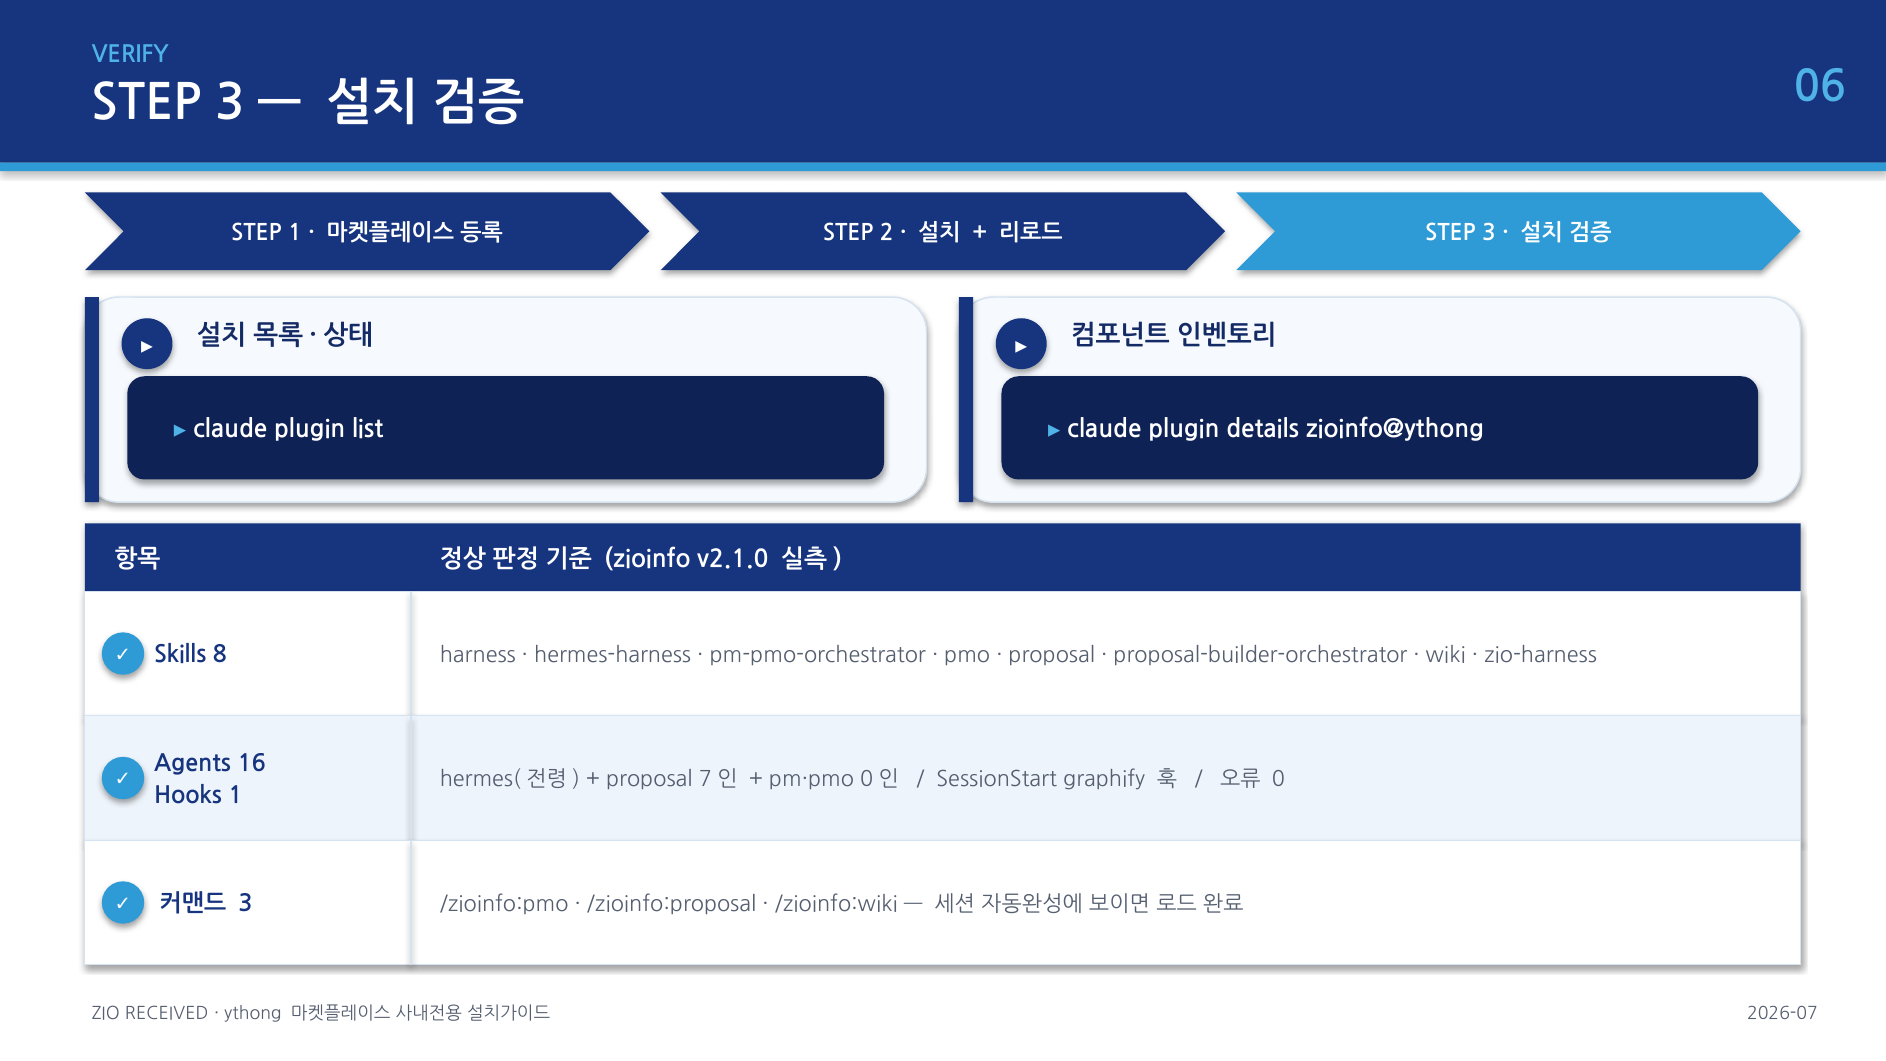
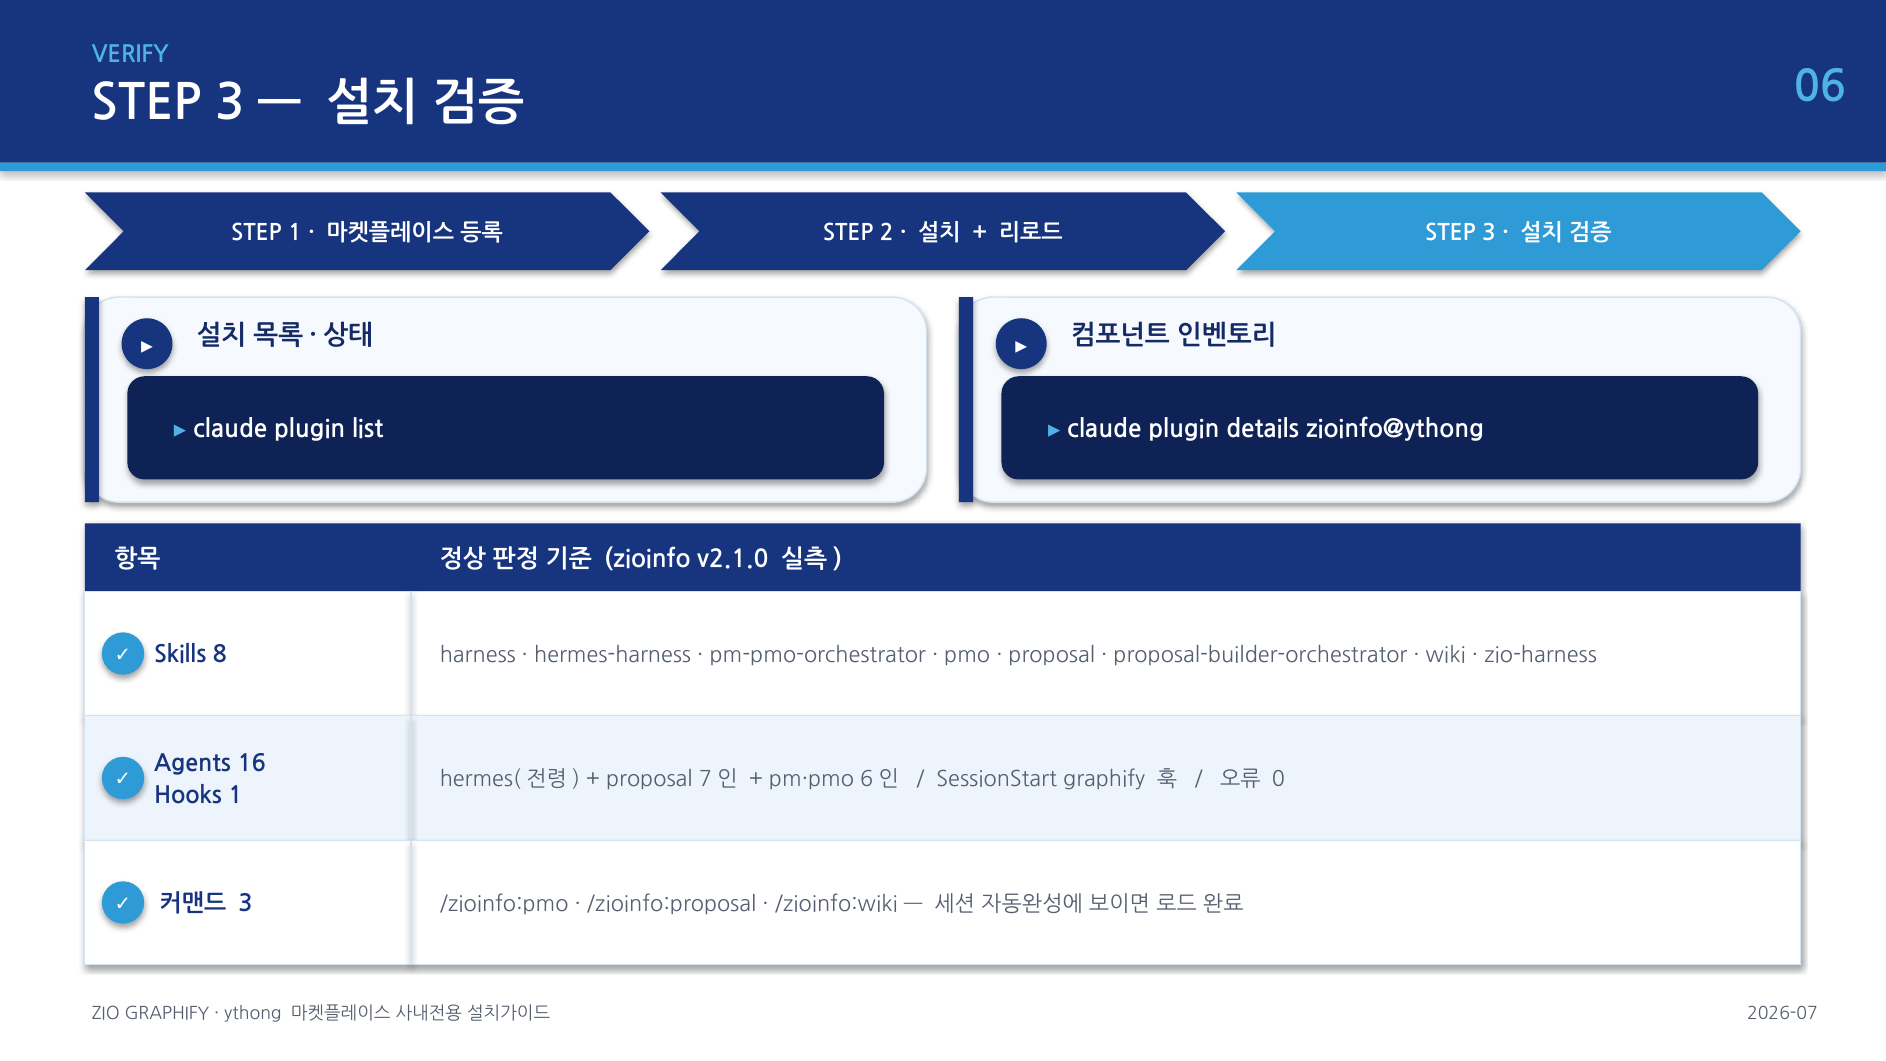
pm·pmo 0: 0 -> 6 (867, 779)
ZIO RECEIVED: RECEIVED -> GRAPHIFY (167, 1013)
